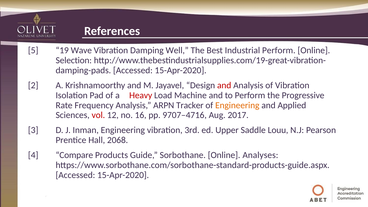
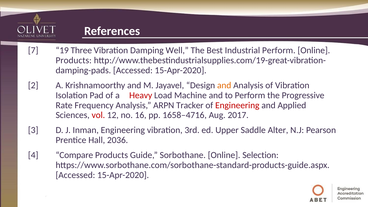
5: 5 -> 7 (33, 50)
Wave: Wave -> Three (81, 50)
Selection: Selection -> Products (74, 60)
and colour: red -> orange (224, 85)
Engineering colour: orange -> red (237, 105)
9707–4716: 9707–4716 -> 1658–4716 (185, 115)
Louu: Louu -> Alter (278, 130)
2068: 2068 -> 2036 (118, 140)
Analyses: Analyses -> Selection (260, 155)
